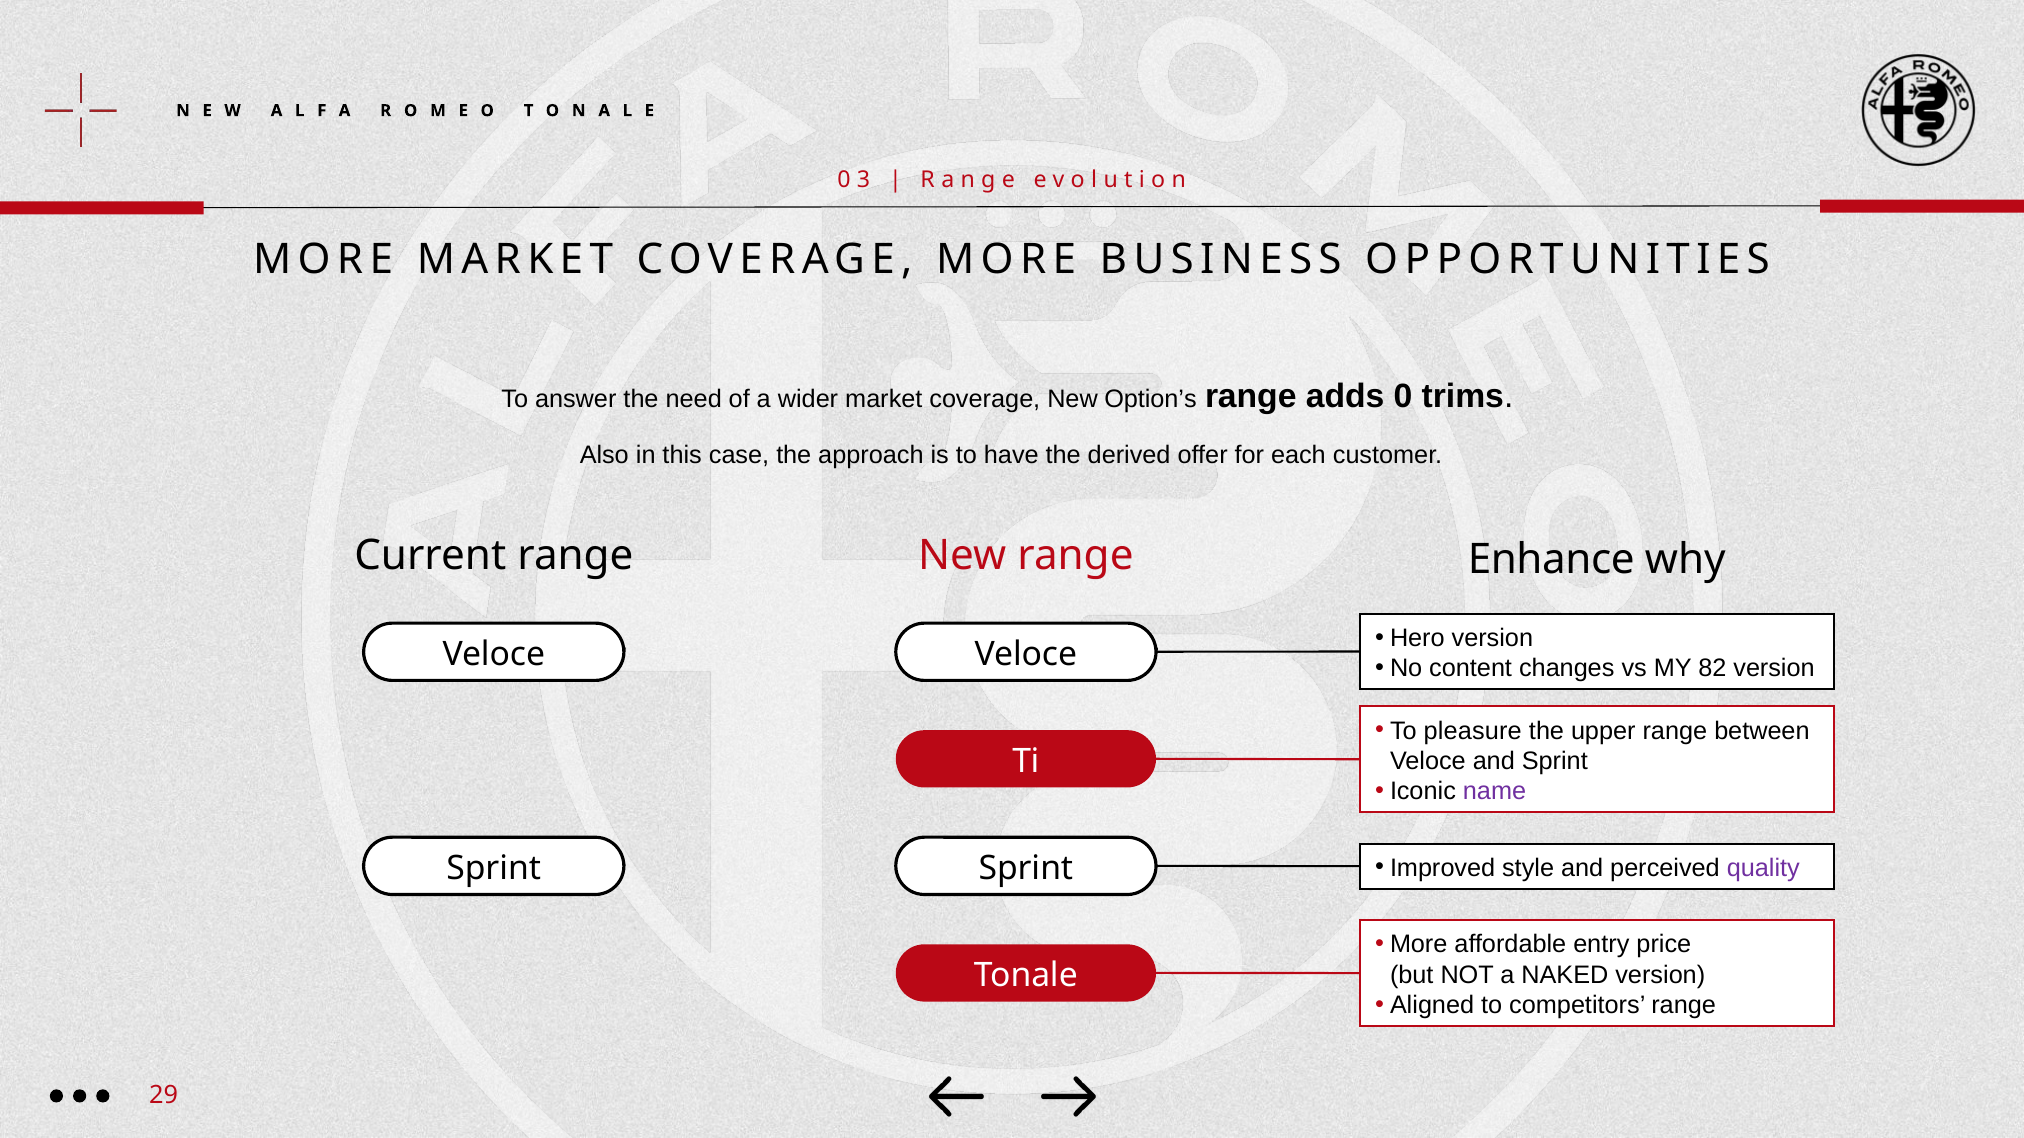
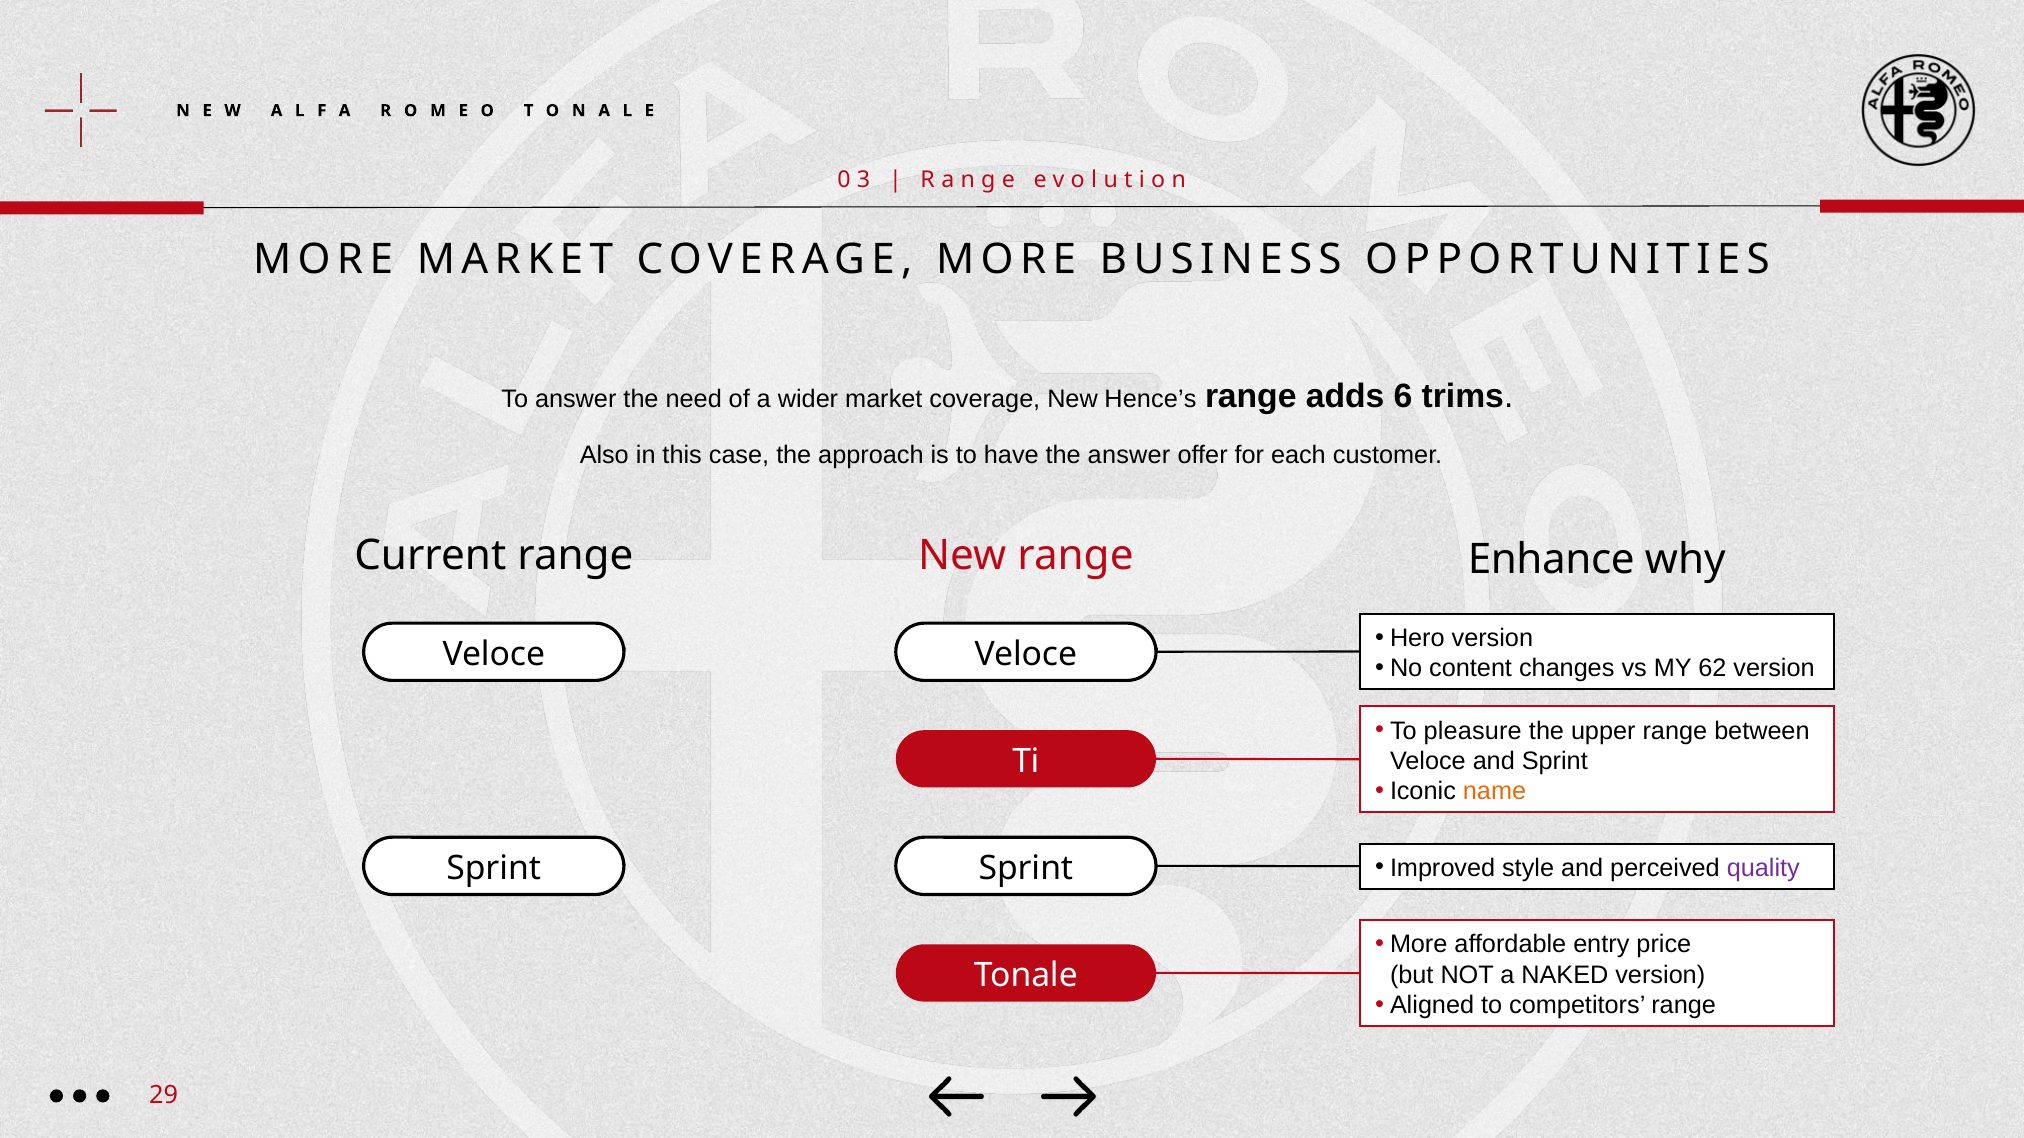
Option’s: Option’s -> Hence’s (1150, 399)
adds 0: 0 -> 6 (1403, 396)
the derived: derived -> answer (1129, 456)
82: 82 -> 62 (1712, 669)
name colour: purple -> orange (1495, 792)
